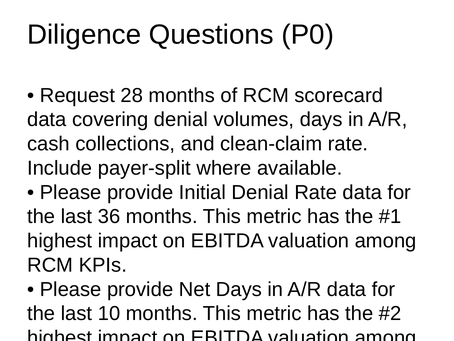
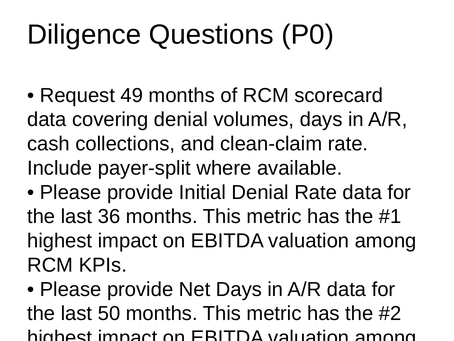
28: 28 -> 49 (132, 95)
10: 10 -> 50 (109, 313)
